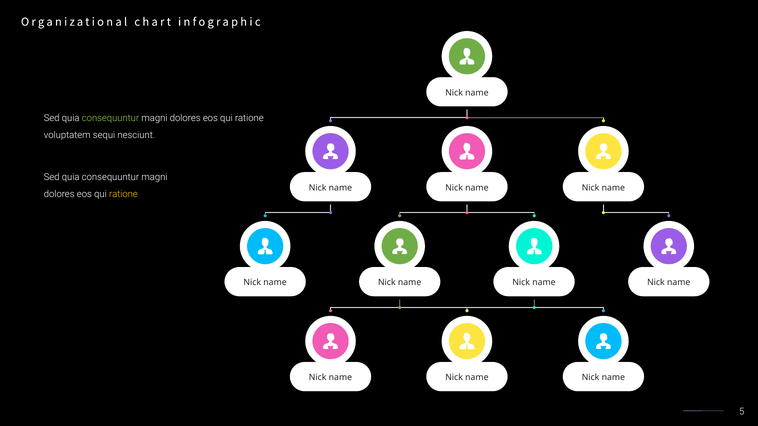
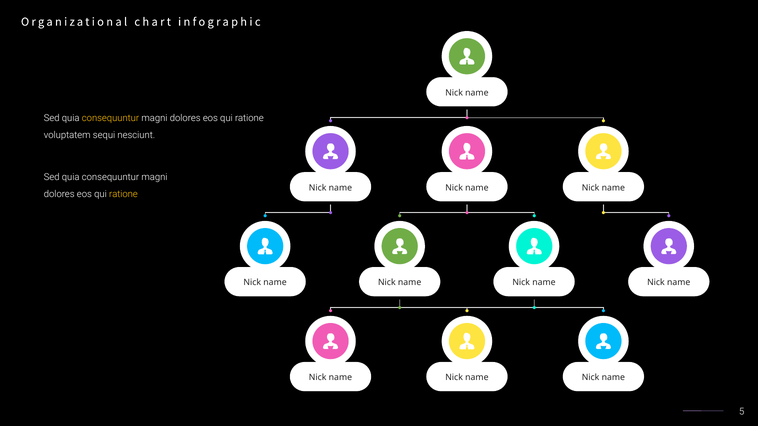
consequuntur colour: light green -> yellow (110, 118)
